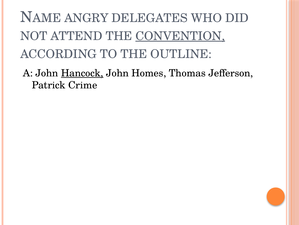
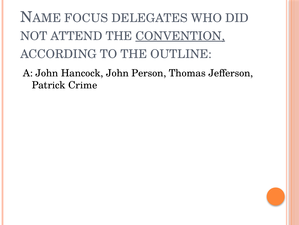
ANGRY: ANGRY -> FOCUS (86, 18)
Hancock underline: present -> none (82, 73)
Homes: Homes -> Person (149, 73)
